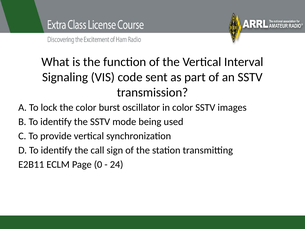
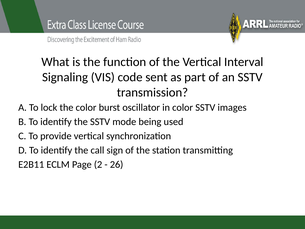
0: 0 -> 2 (98, 164)
24: 24 -> 26 (117, 164)
